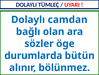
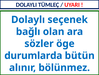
camdan: camdan -> seçenek (68, 19)
